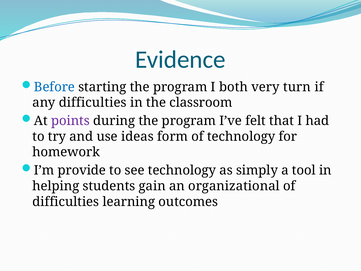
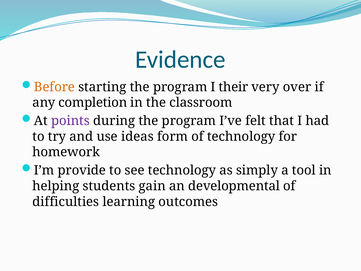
Before colour: blue -> orange (54, 87)
both: both -> their (234, 87)
turn: turn -> over (297, 87)
any difficulties: difficulties -> completion (93, 103)
organizational: organizational -> developmental (234, 186)
